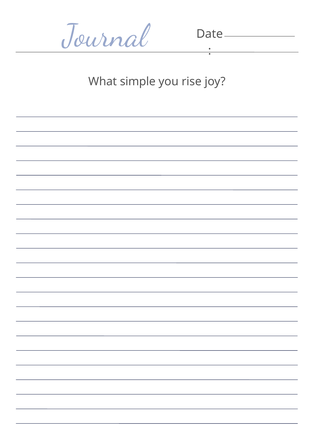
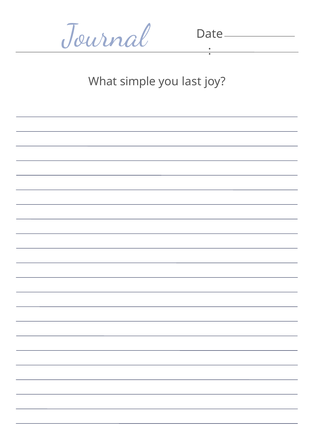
rise: rise -> last (192, 81)
